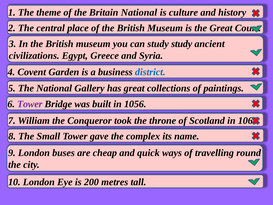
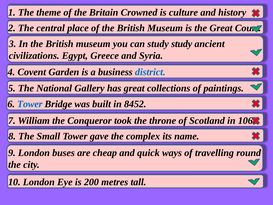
Britain National: National -> Crowned (139, 12)
Tower colour: purple -> blue (30, 104)
1056: 1056 -> 8452 (135, 104)
